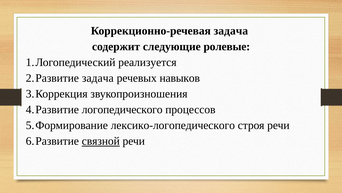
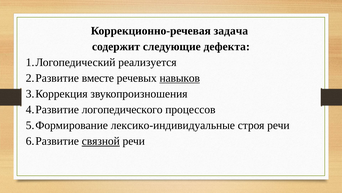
ролевые: ролевые -> дефекта (227, 46)
задача: задача -> вместе (98, 78)
навыков underline: none -> present (180, 78)
лексико-логопедического: лексико-логопедического -> лексико-индивидуальные (173, 125)
